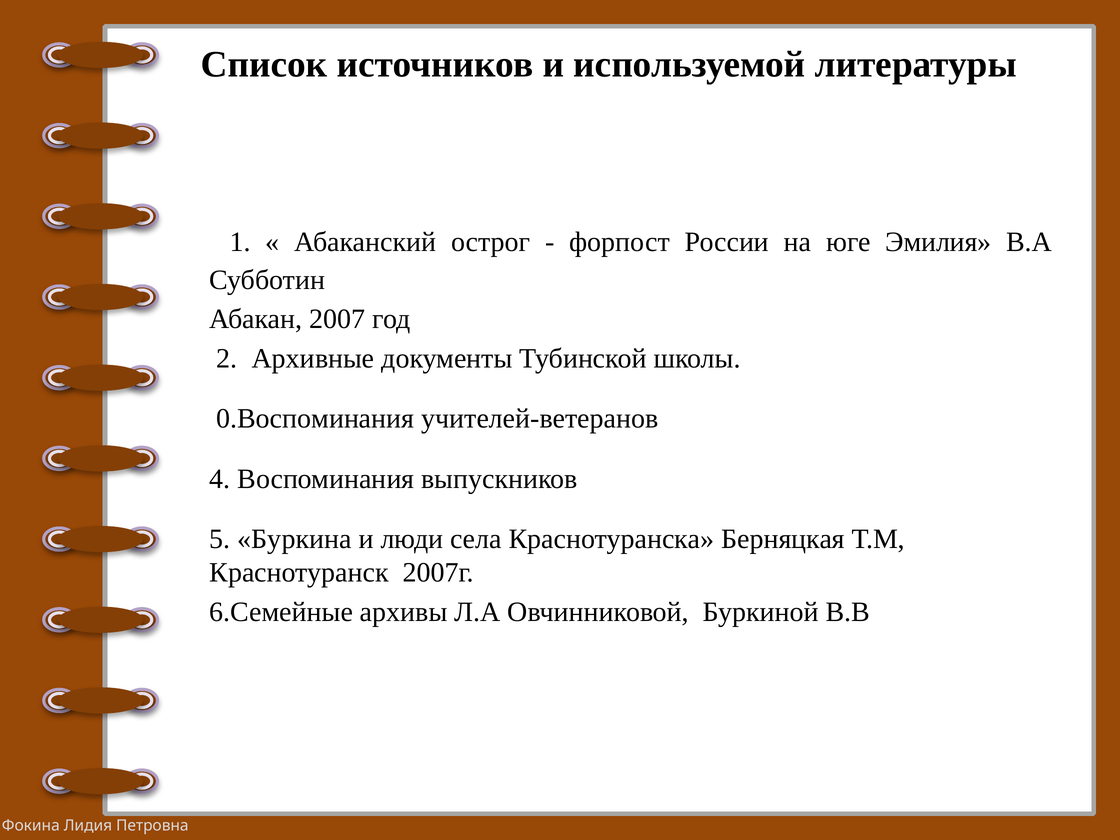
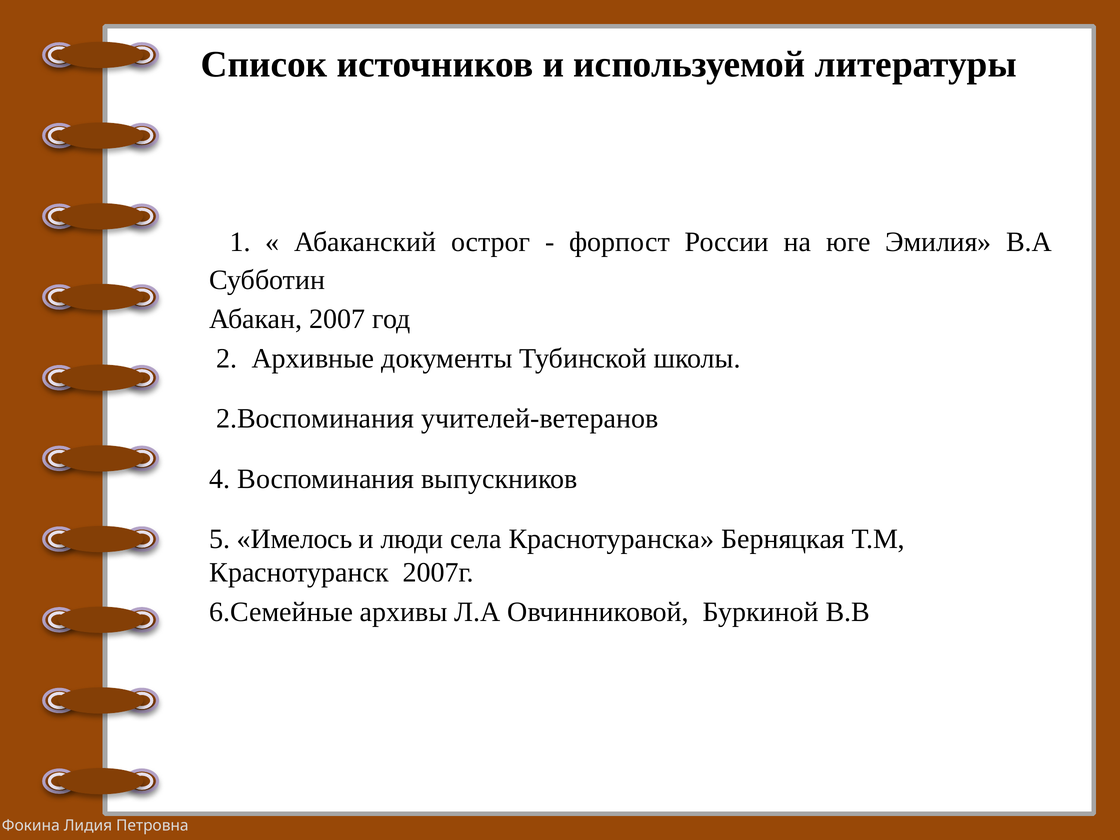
0.Воспоминания: 0.Воспоминания -> 2.Воспоминания (315, 419)
Буркина: Буркина -> Имелось (295, 539)
